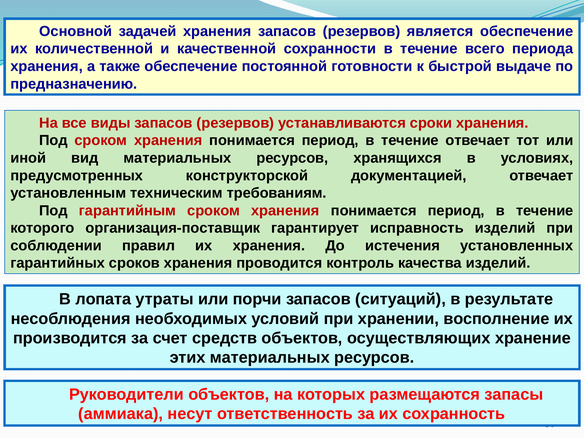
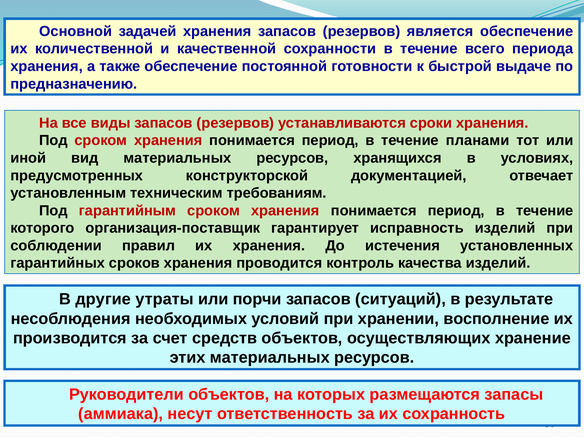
течение отвечает: отвечает -> планами (478, 140)
лопата: лопата -> другие (103, 299)
